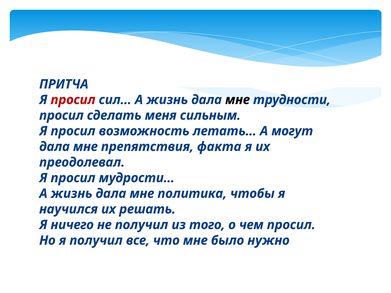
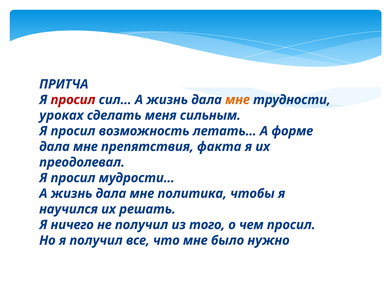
мне colour: black -> orange (237, 100)
просил: просил -> уроках (61, 116)
могут: могут -> форме (292, 131)
